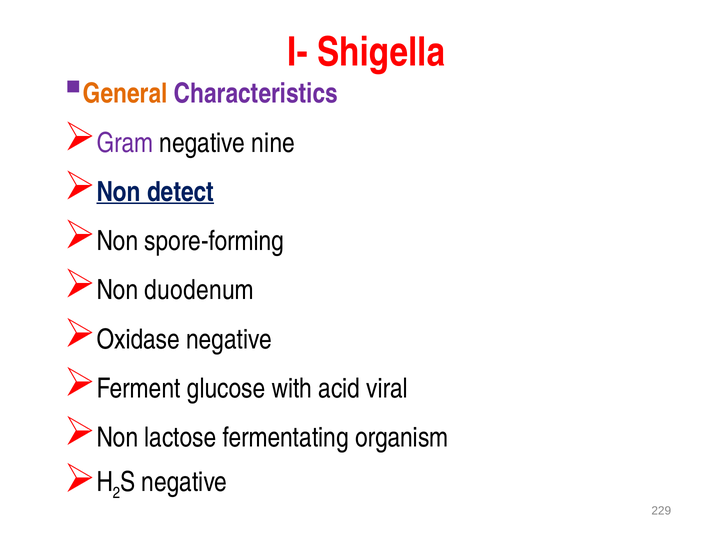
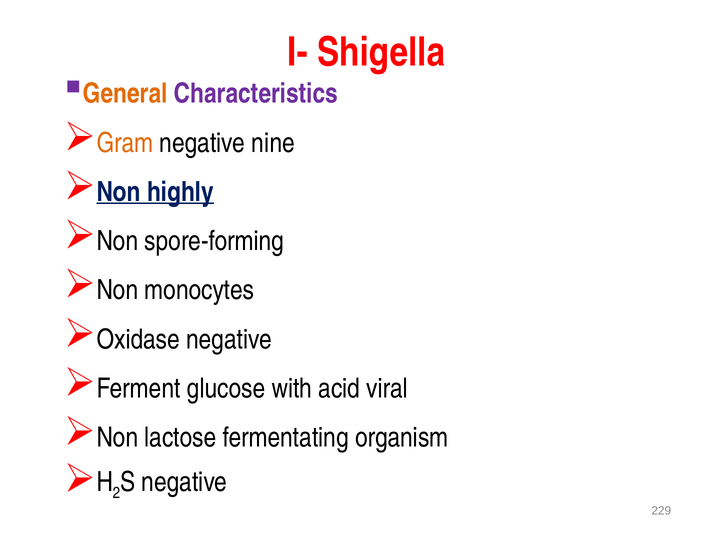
Gram colour: purple -> orange (125, 143)
detect: detect -> highly (180, 192)
duodenum: duodenum -> monocytes (199, 291)
